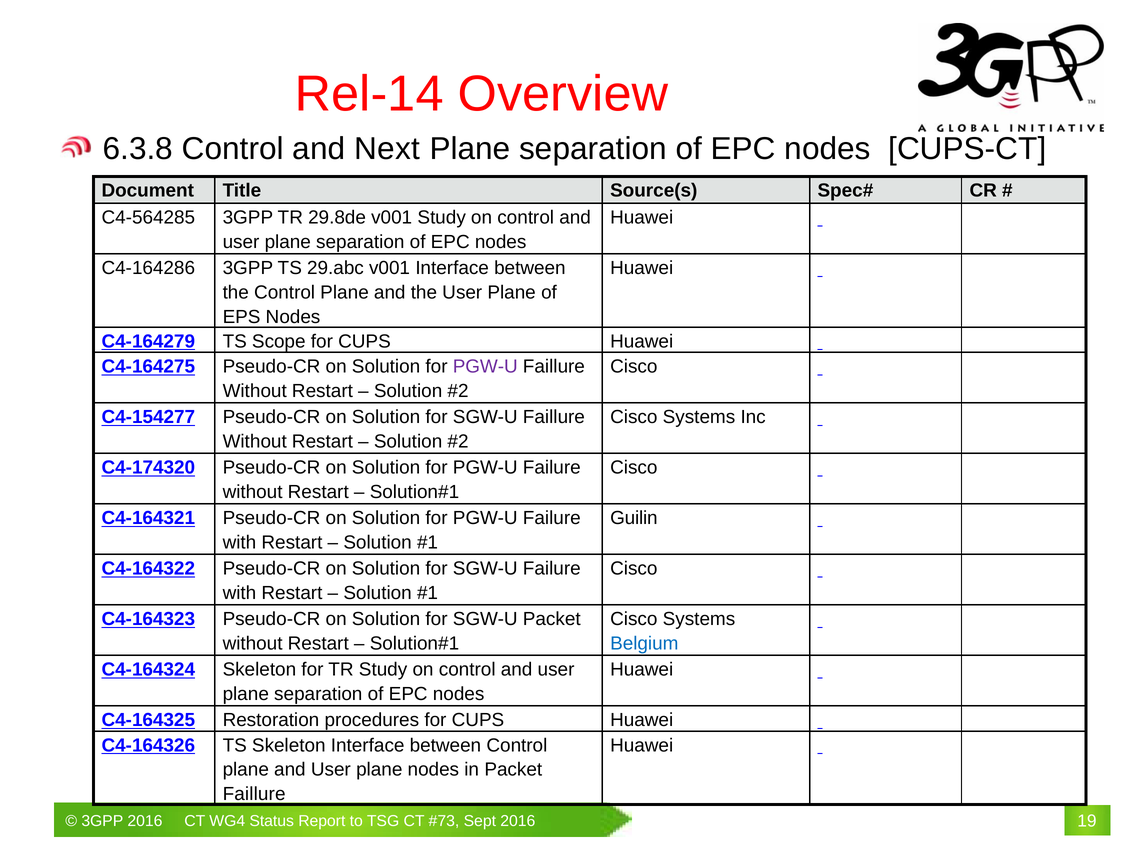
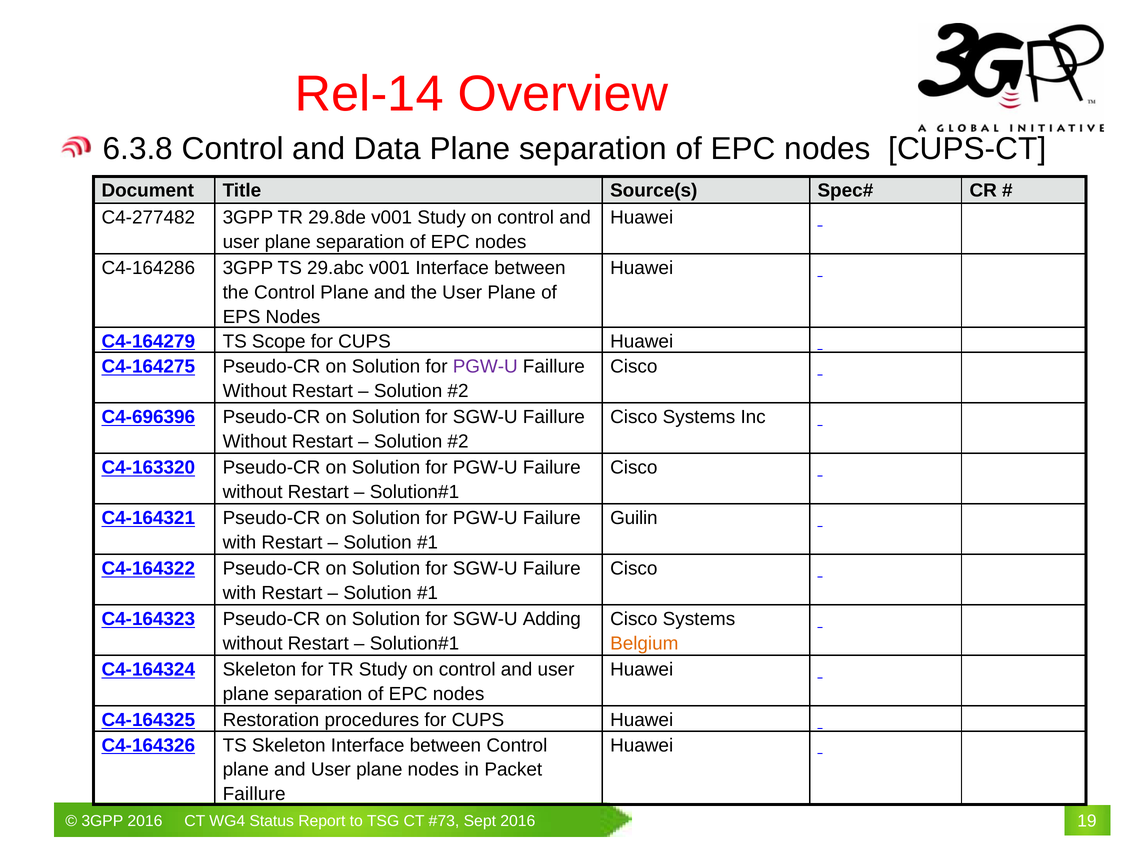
Next: Next -> Data (387, 149)
C4-564285: C4-564285 -> C4-277482 (148, 217)
C4-154277: C4-154277 -> C4-696396 (148, 417)
C4-174320: C4-174320 -> C4-163320 (148, 467)
SGW-U Packet: Packet -> Adding (552, 619)
Belgium colour: blue -> orange (644, 643)
